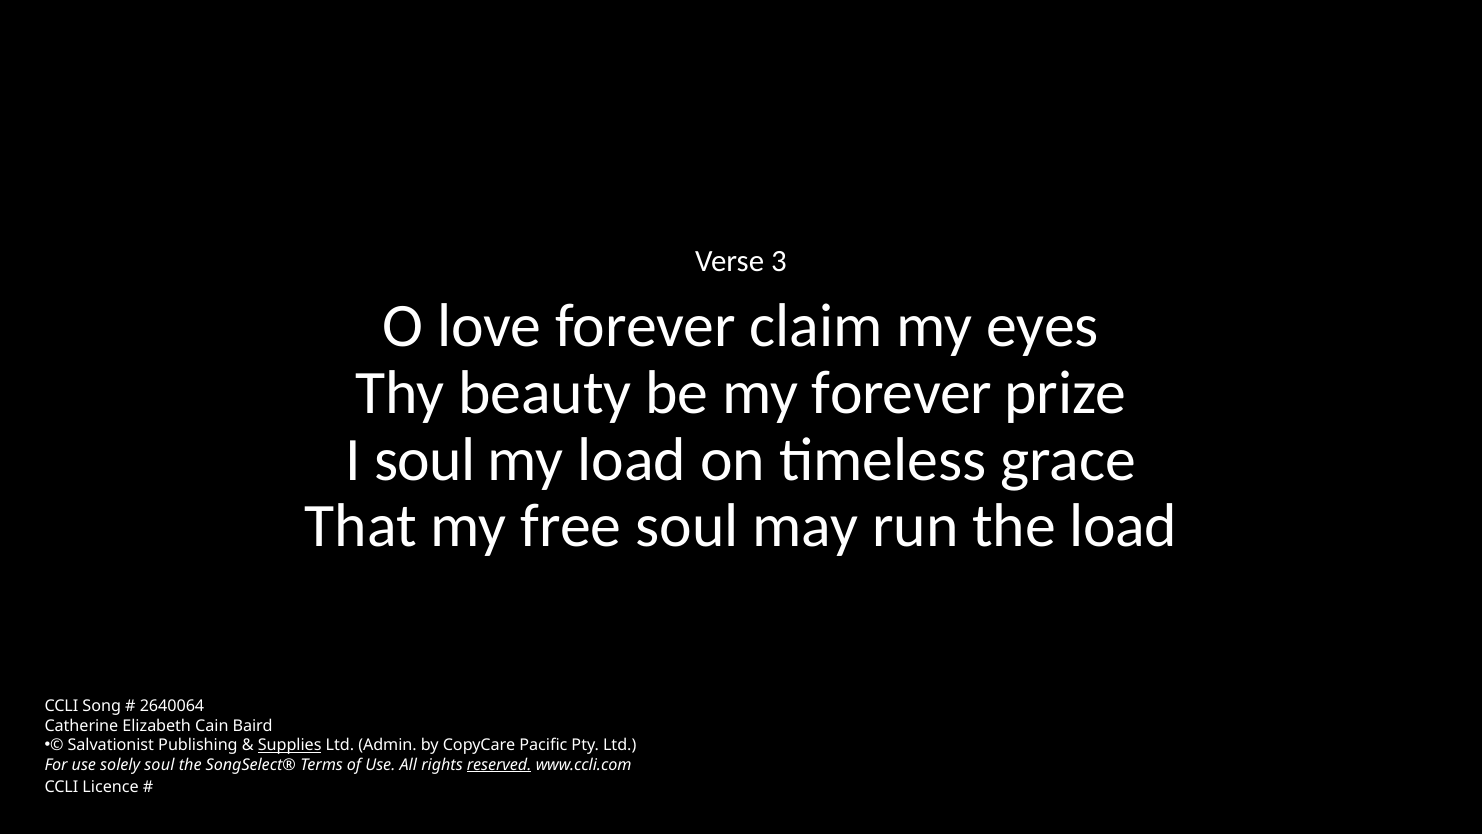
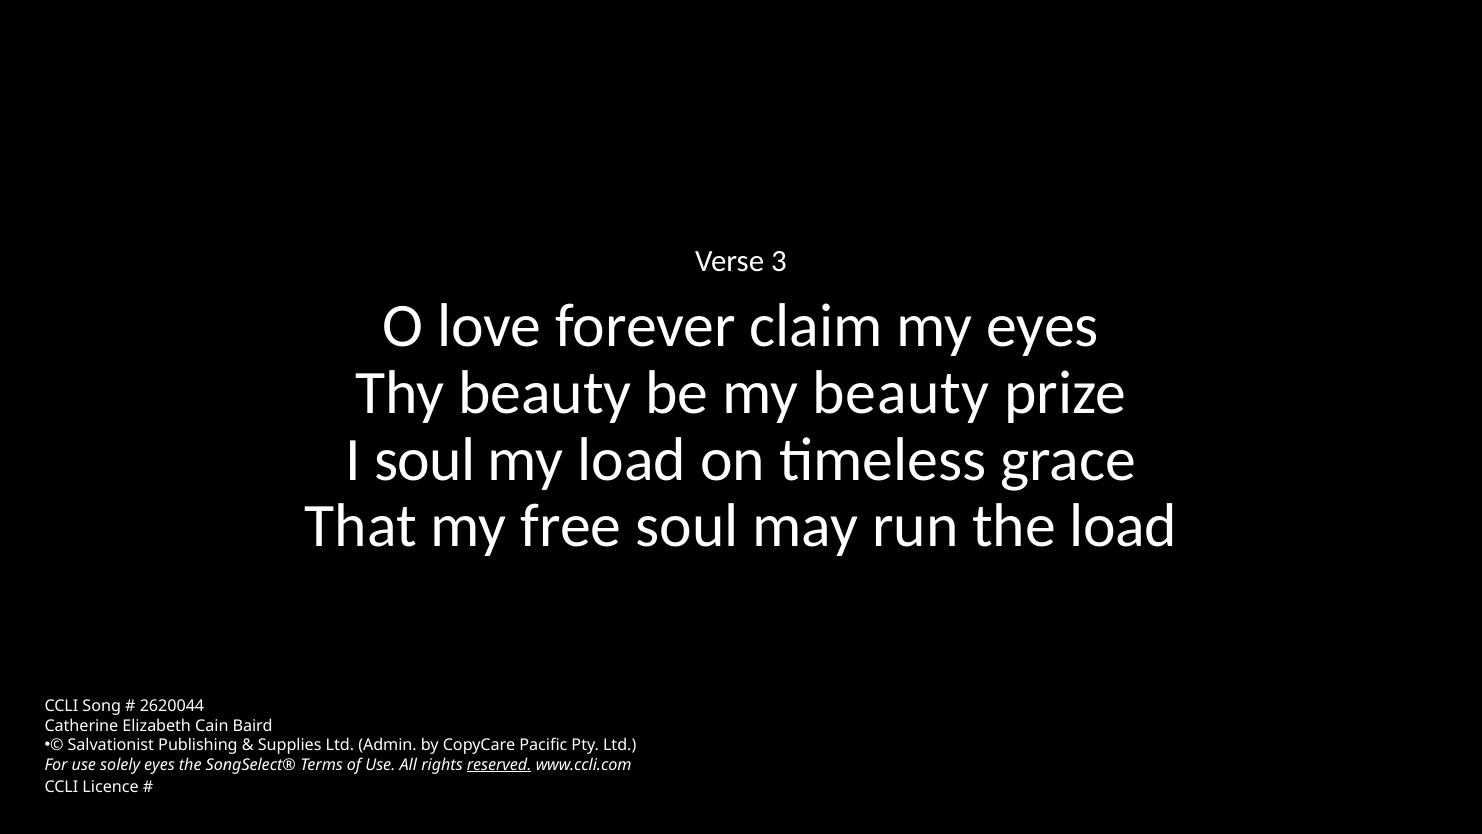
my forever: forever -> beauty (901, 393)
2640064: 2640064 -> 2620044 (172, 706)
Supplies underline: present -> none (290, 745)
solely soul: soul -> eyes (160, 765)
